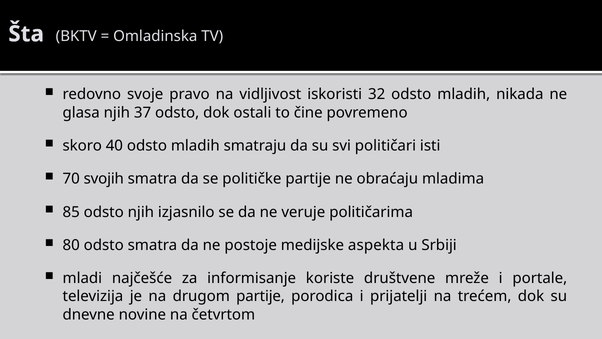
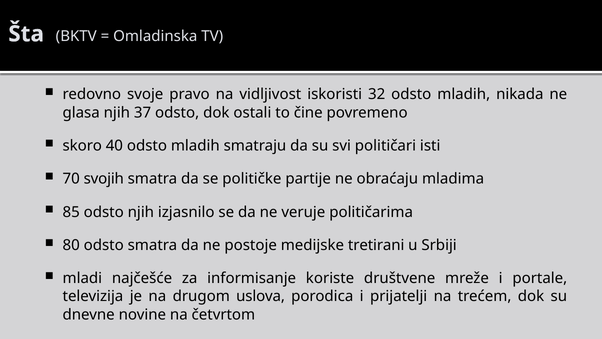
aspekta: aspekta -> tretirani (376, 245)
drugom partije: partije -> uslova (261, 296)
